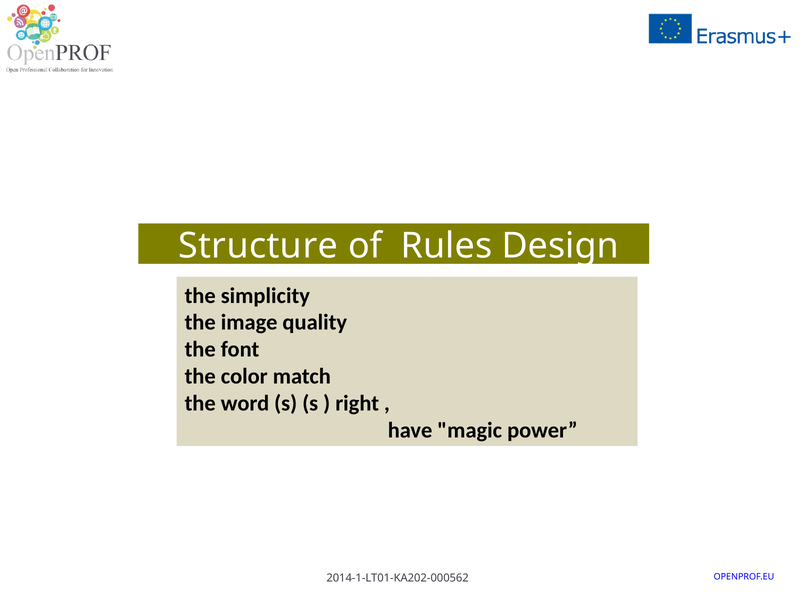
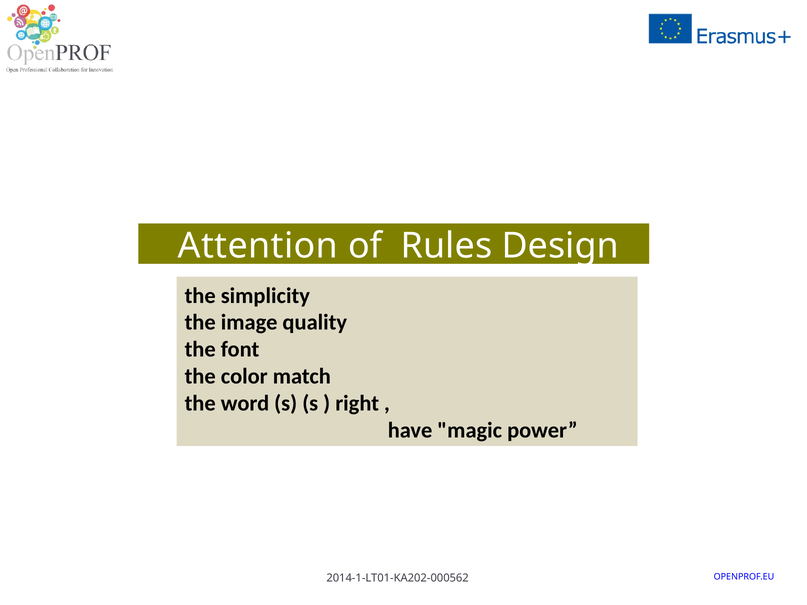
Structure: Structure -> Attention (258, 246)
